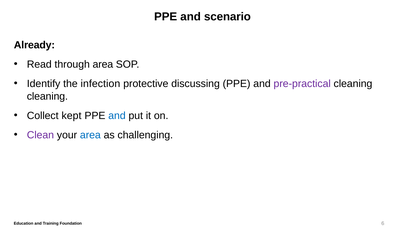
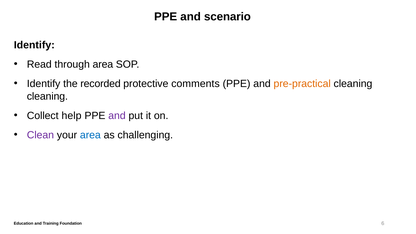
Already: Already -> Identify (34, 45)
infection: infection -> recorded (101, 84)
discussing: discussing -> comments (195, 84)
pre-practical colour: purple -> orange (302, 84)
kept: kept -> help (72, 116)
and colour: blue -> purple (117, 116)
